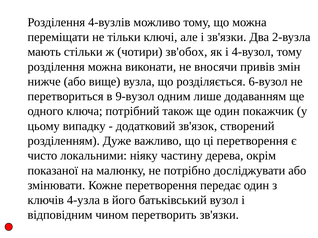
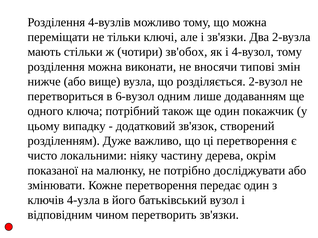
привів: привів -> типові (257, 67)
6-вузол: 6-вузол -> 2-вузол (268, 82)
9-вузол: 9-вузол -> 6-вузол (135, 97)
